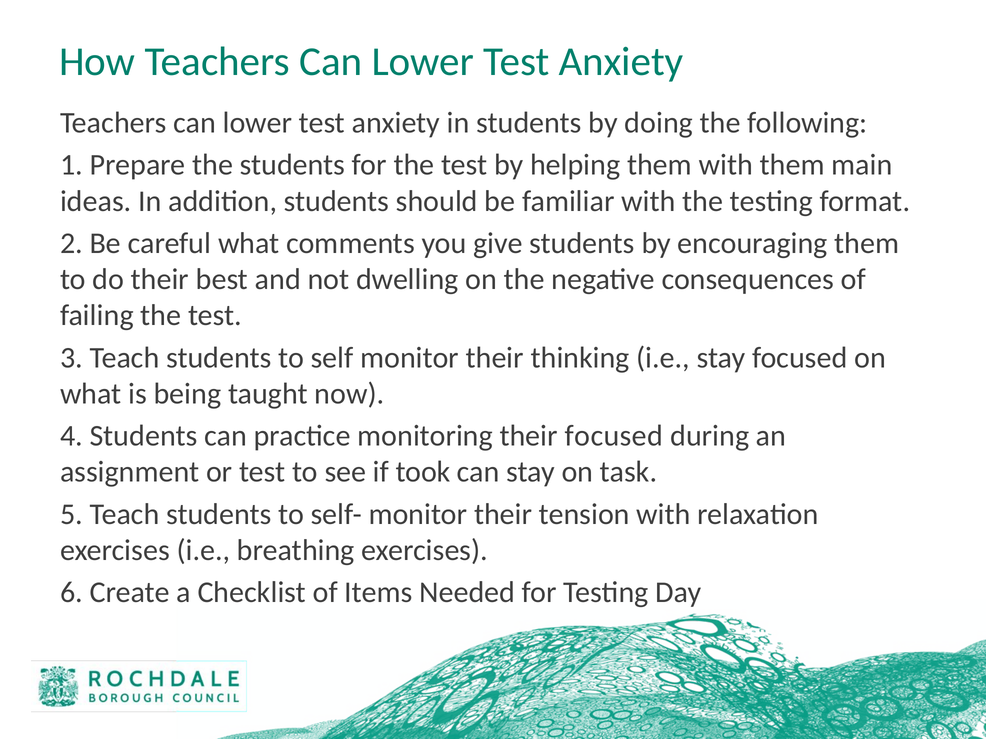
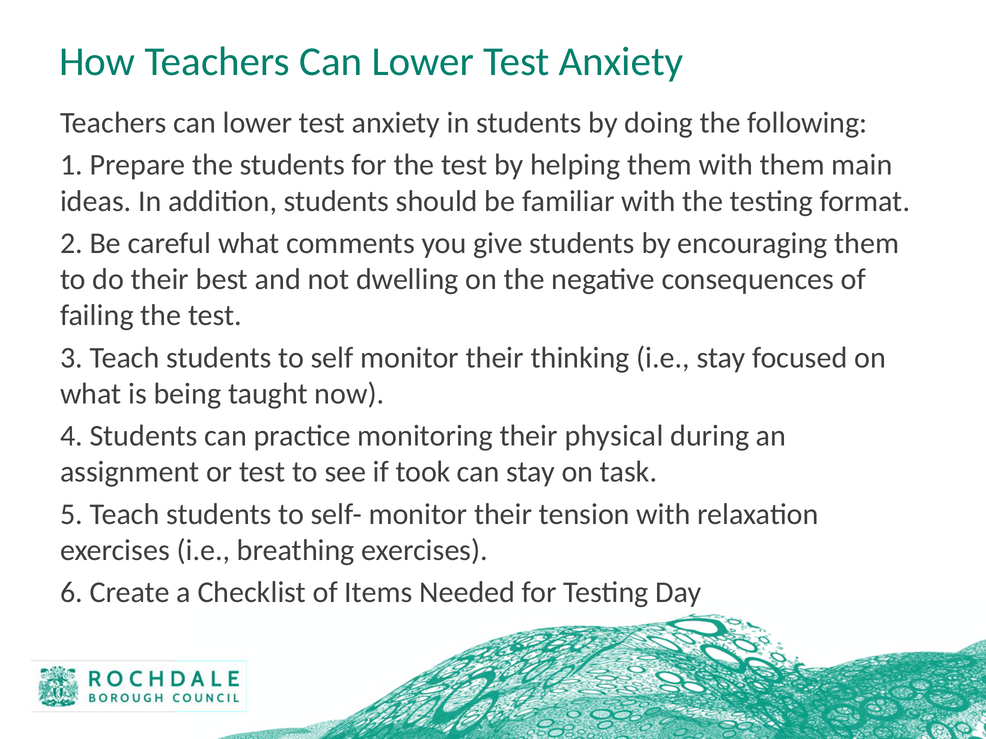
their focused: focused -> physical (614, 436)
